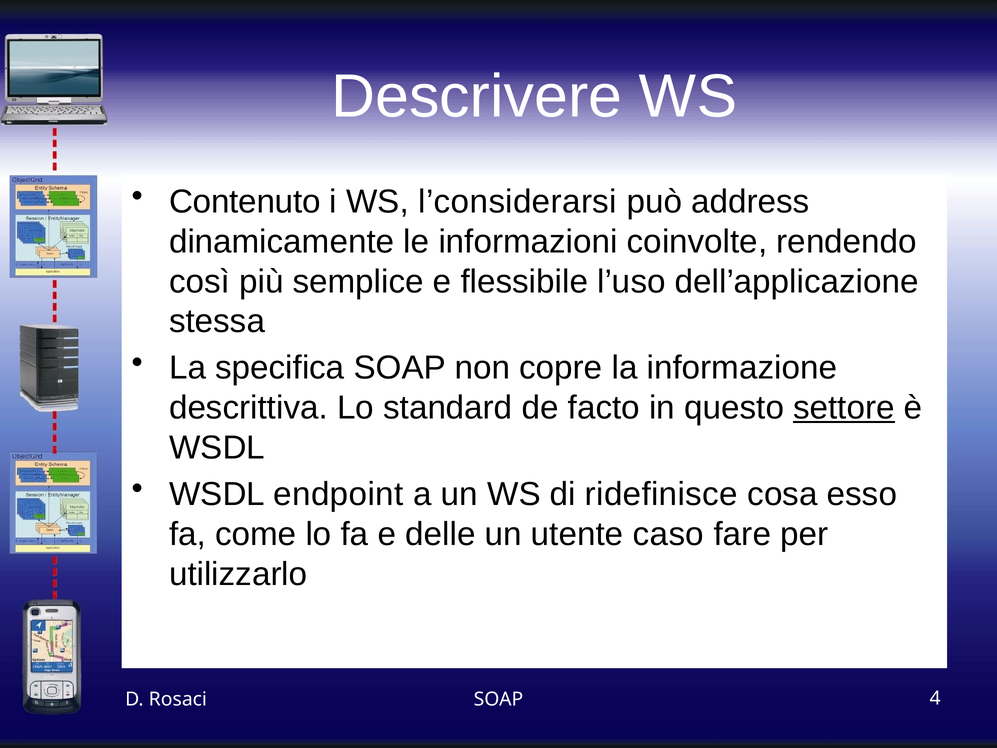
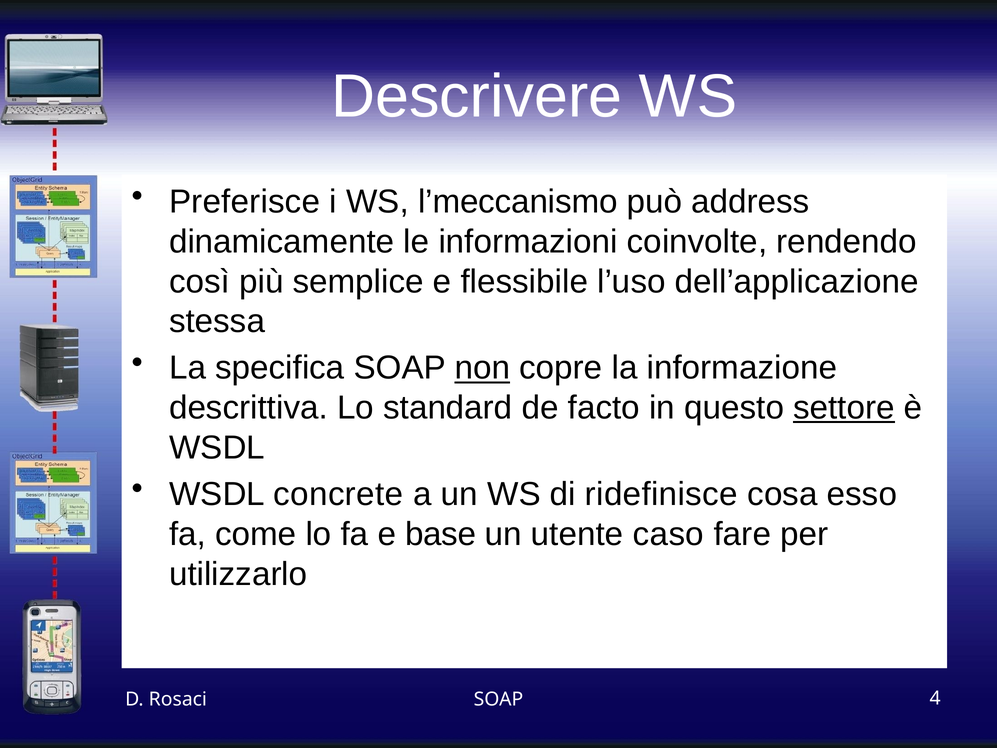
Contenuto: Contenuto -> Preferisce (245, 202)
l’considerarsi: l’considerarsi -> l’meccanismo (518, 202)
non underline: none -> present (482, 368)
endpoint: endpoint -> concrete (338, 494)
delle: delle -> base (441, 534)
